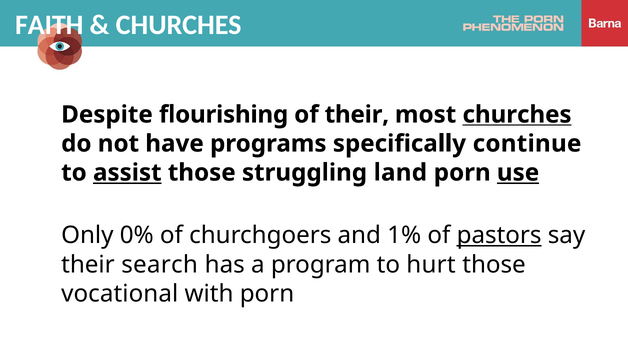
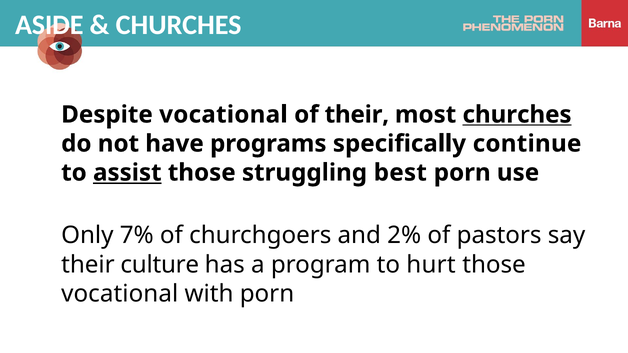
FAITH: FAITH -> ASIDE (49, 25)
Despite flourishing: flourishing -> vocational (223, 115)
land: land -> best (400, 173)
use underline: present -> none (518, 173)
0%: 0% -> 7% (137, 236)
1%: 1% -> 2% (404, 236)
pastors underline: present -> none (499, 236)
search: search -> culture (160, 265)
